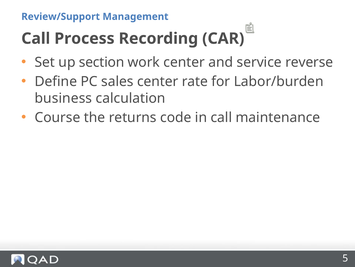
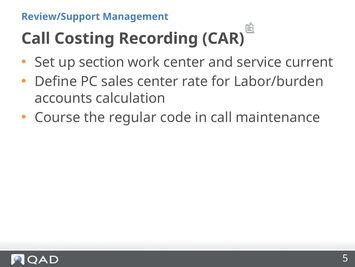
Process: Process -> Costing (84, 38)
reverse: reverse -> current (309, 62)
business: business -> accounts (63, 98)
returns: returns -> regular (133, 117)
